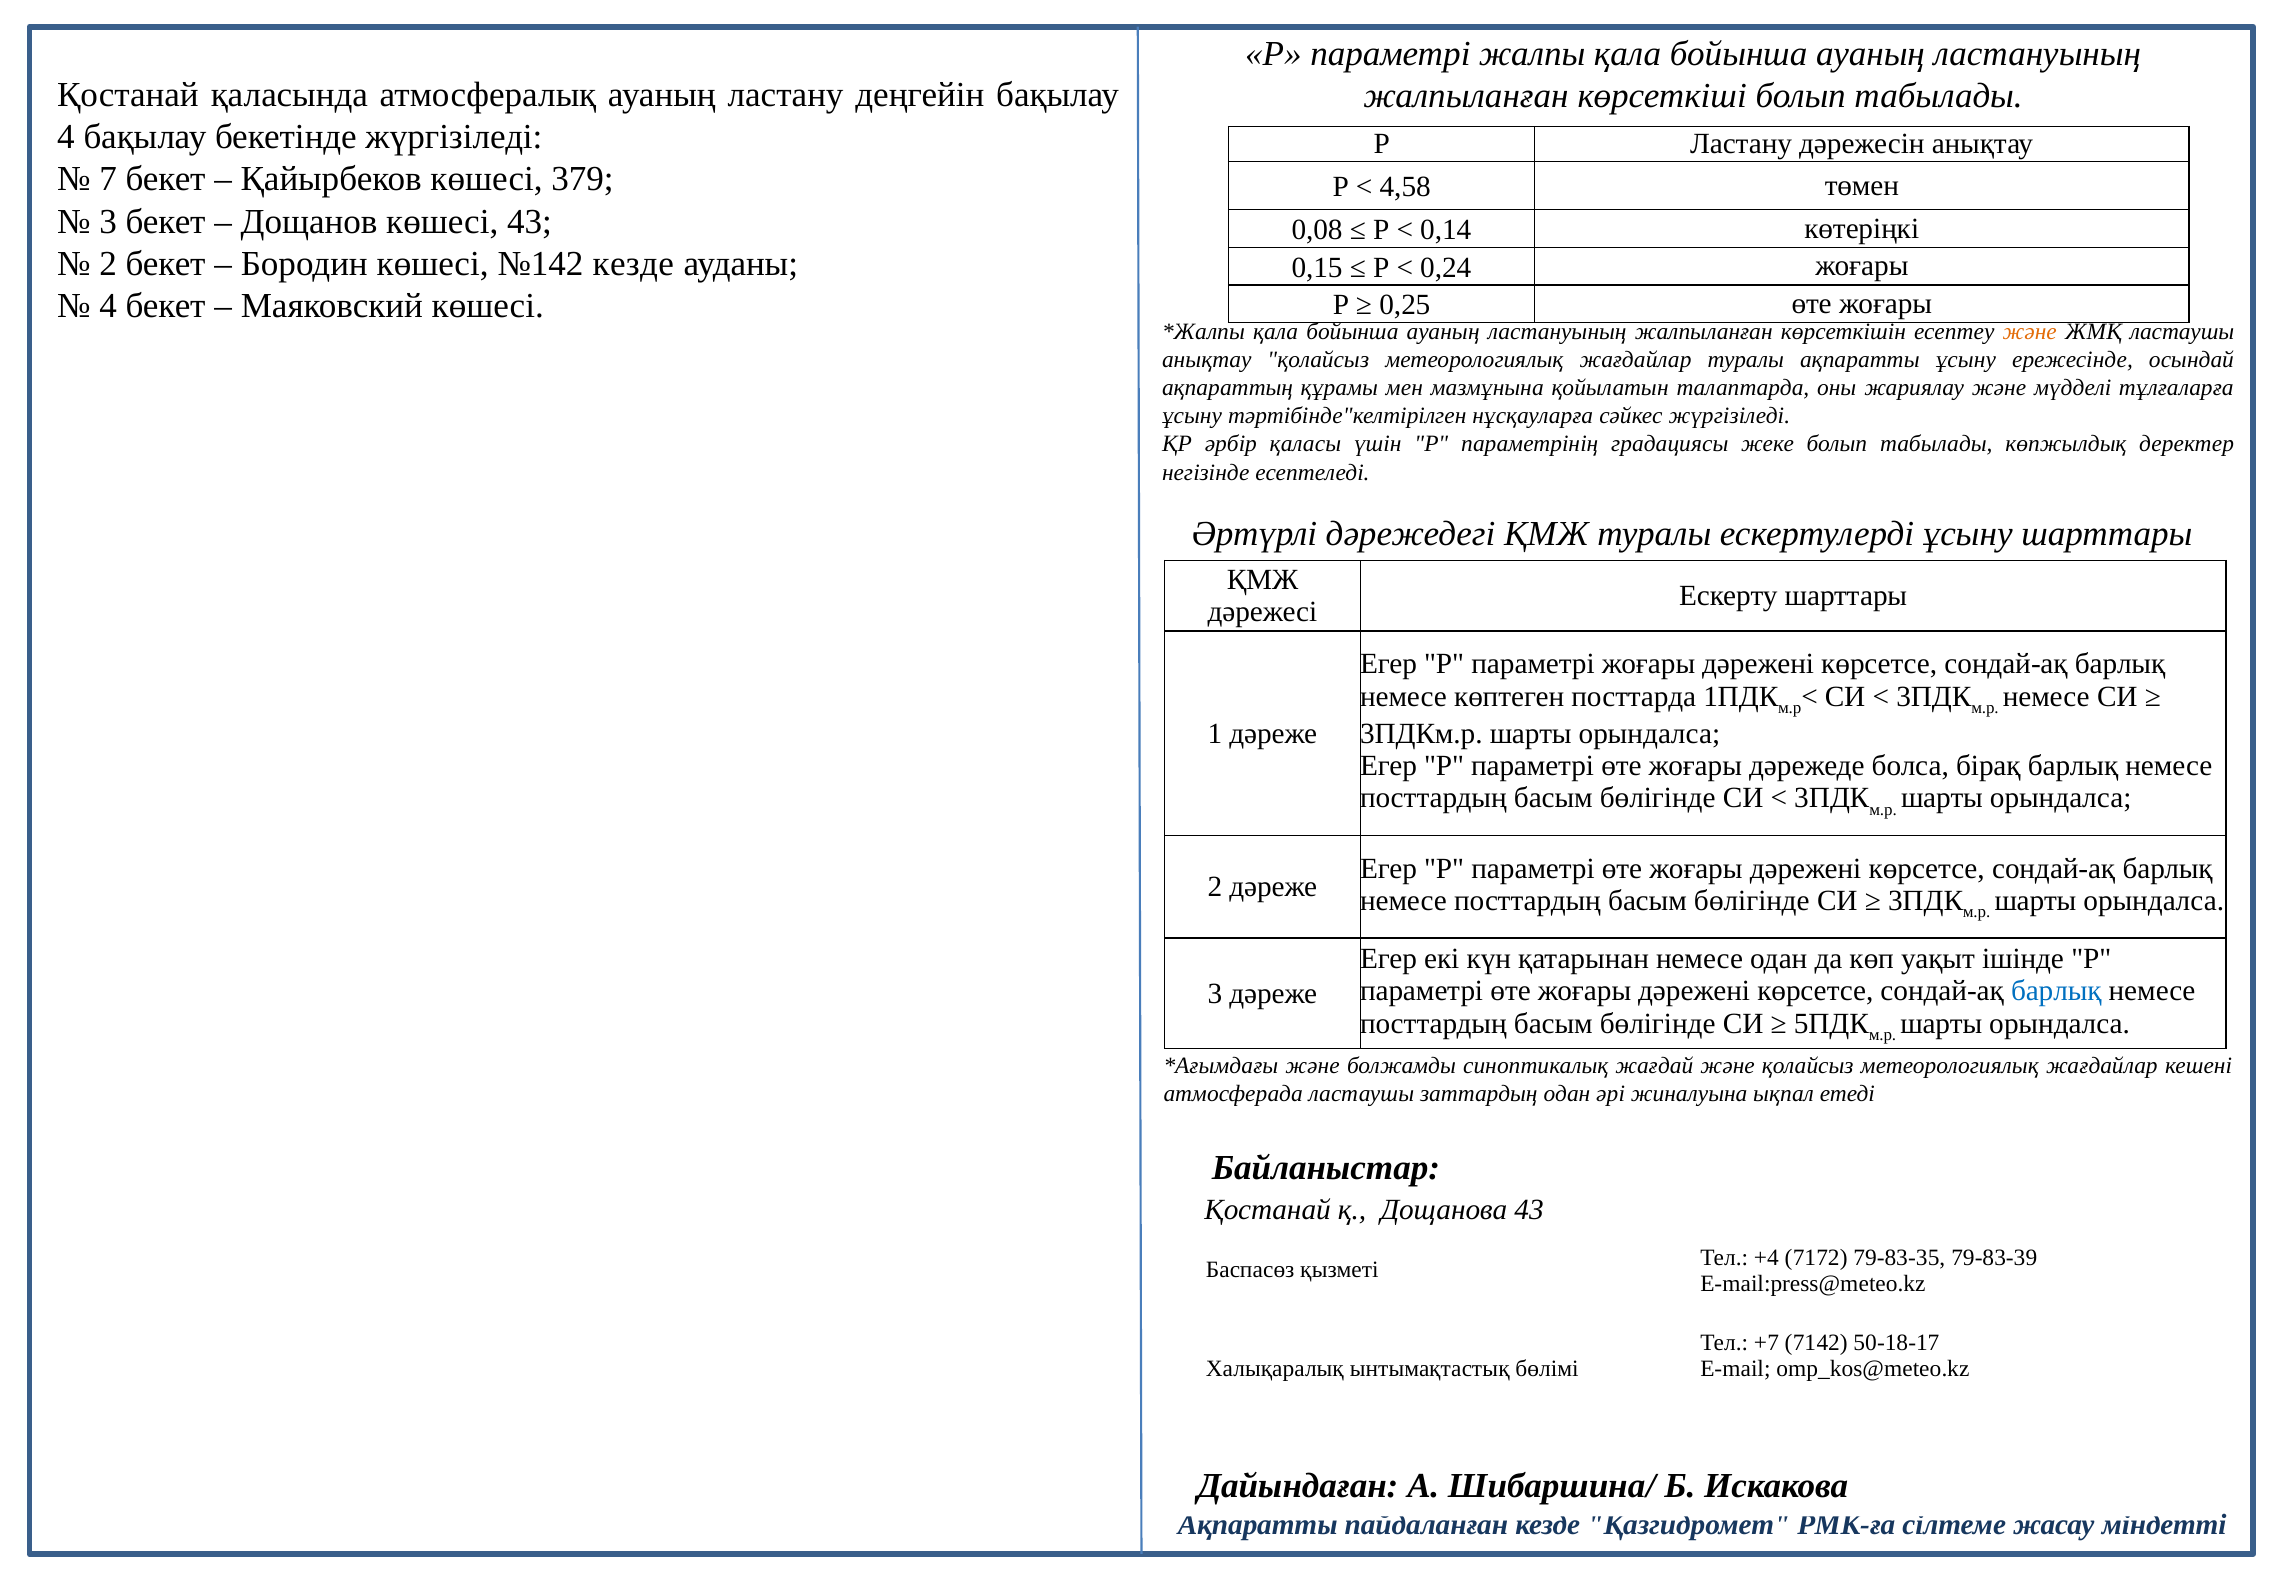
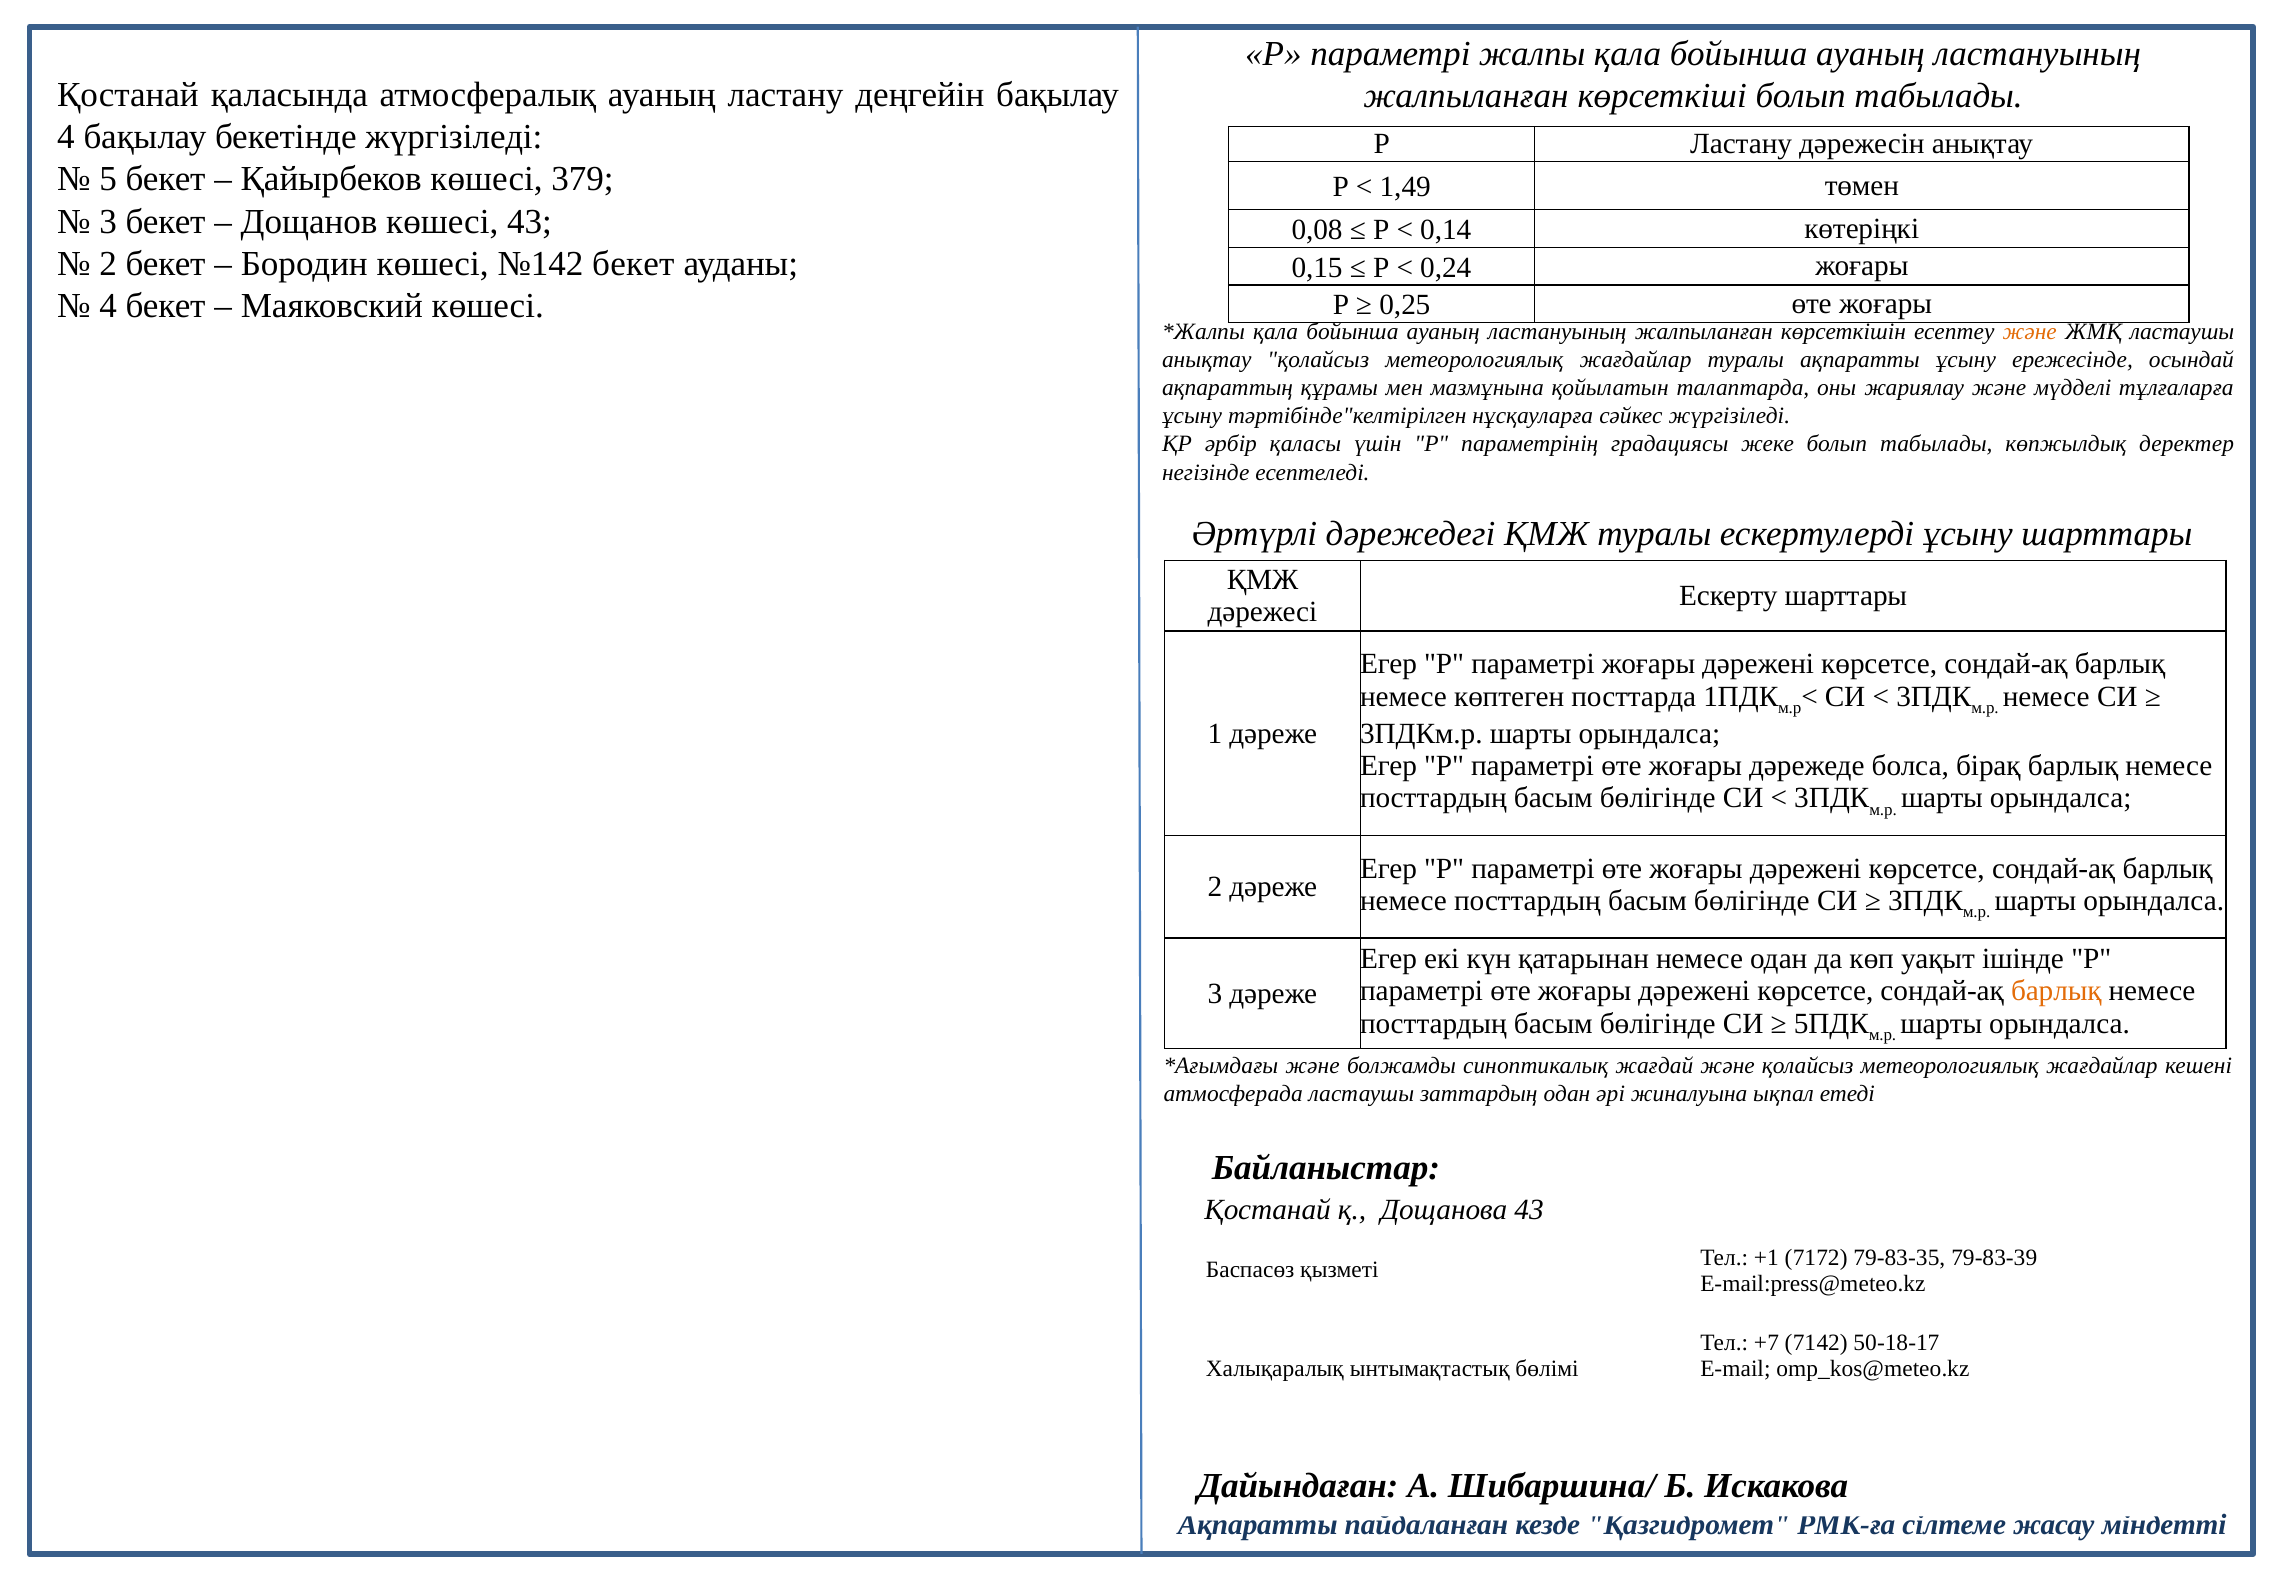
7: 7 -> 5 (108, 179)
4,58: 4,58 -> 1,49 (1405, 187)
№142 кезде: кезде -> бекет (633, 264)
барлық colour: blue -> orange (2056, 991)
+4: +4 -> +1 (1766, 1257)
